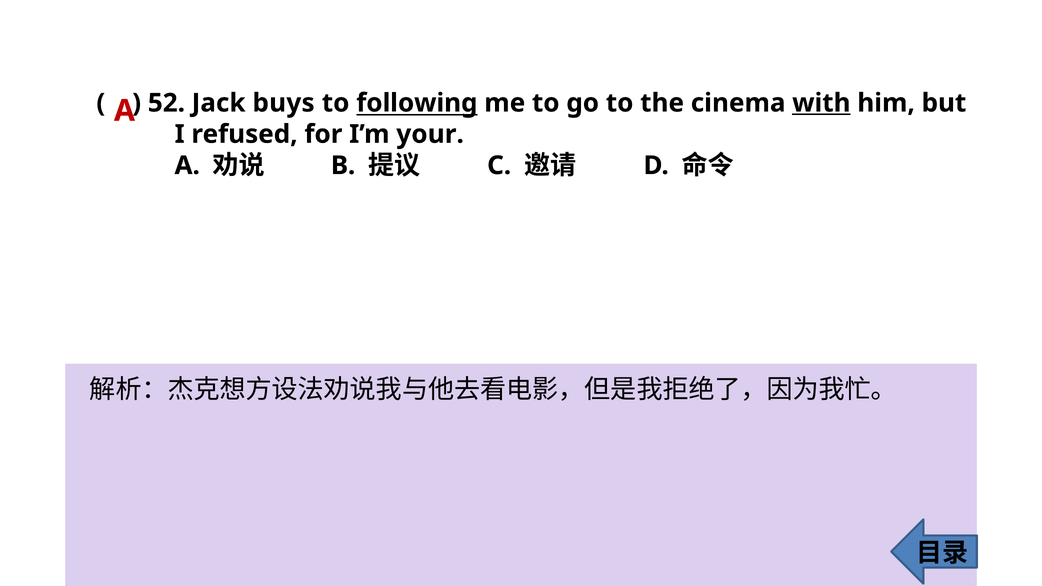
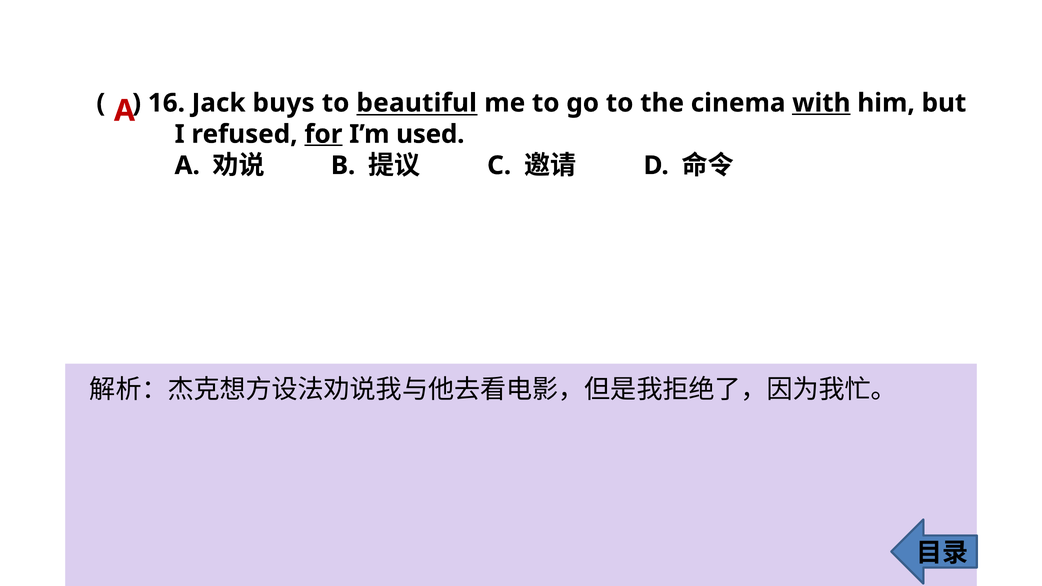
52: 52 -> 16 (166, 103)
following: following -> beautiful (417, 103)
for underline: none -> present (323, 134)
your: your -> used (430, 134)
